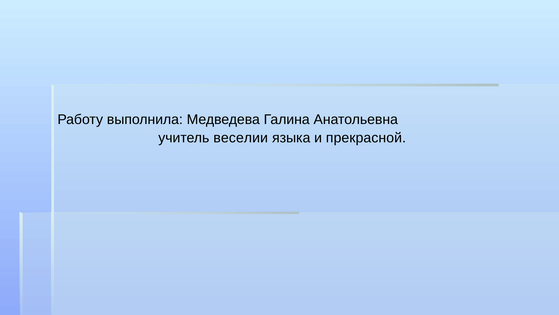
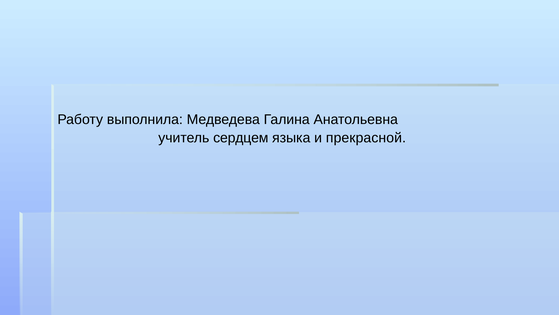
веселии: веселии -> сердцем (241, 138)
